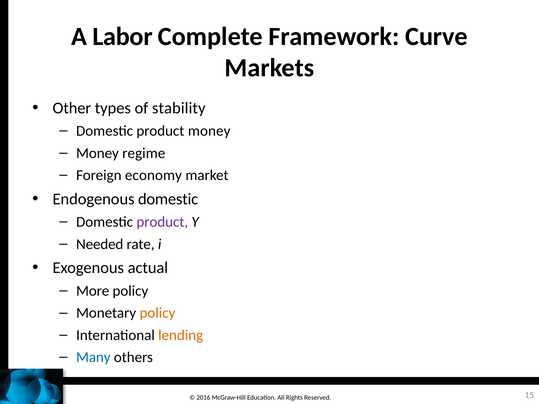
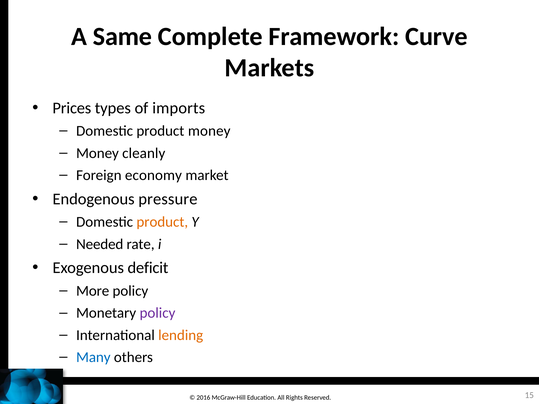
Labor: Labor -> Same (122, 36)
Other: Other -> Prices (72, 108)
stability: stability -> imports (179, 108)
regime: regime -> cleanly (144, 153)
Endogenous domestic: domestic -> pressure (168, 199)
product colour: purple -> orange (162, 222)
actual: actual -> deficit (148, 268)
policy colour: orange -> purple (157, 313)
